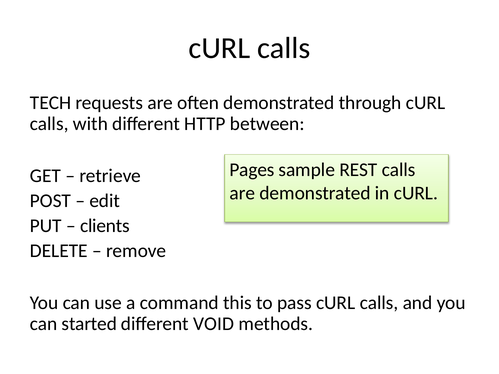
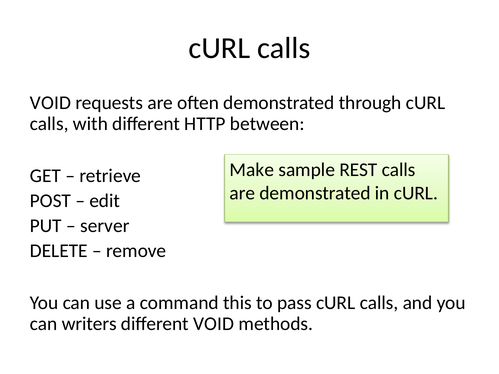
TECH: TECH -> VOID (50, 103)
Pages: Pages -> Make (252, 170)
clients: clients -> server (105, 226)
started: started -> writers (89, 324)
